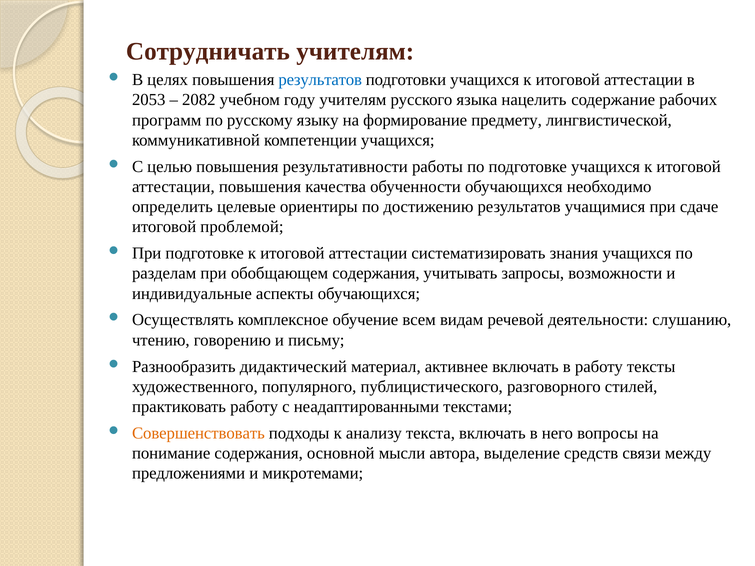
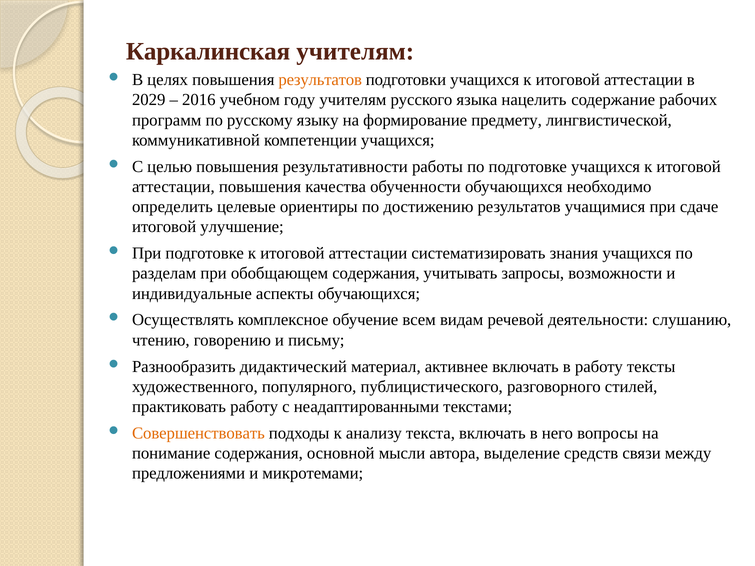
Сотрудничать: Сотрудничать -> Каркалинская (208, 51)
результатов colour: blue -> orange (320, 80)
2053: 2053 -> 2029 (149, 100)
2082: 2082 -> 2016 (199, 100)
проблемой: проблемой -> улучшение (242, 227)
